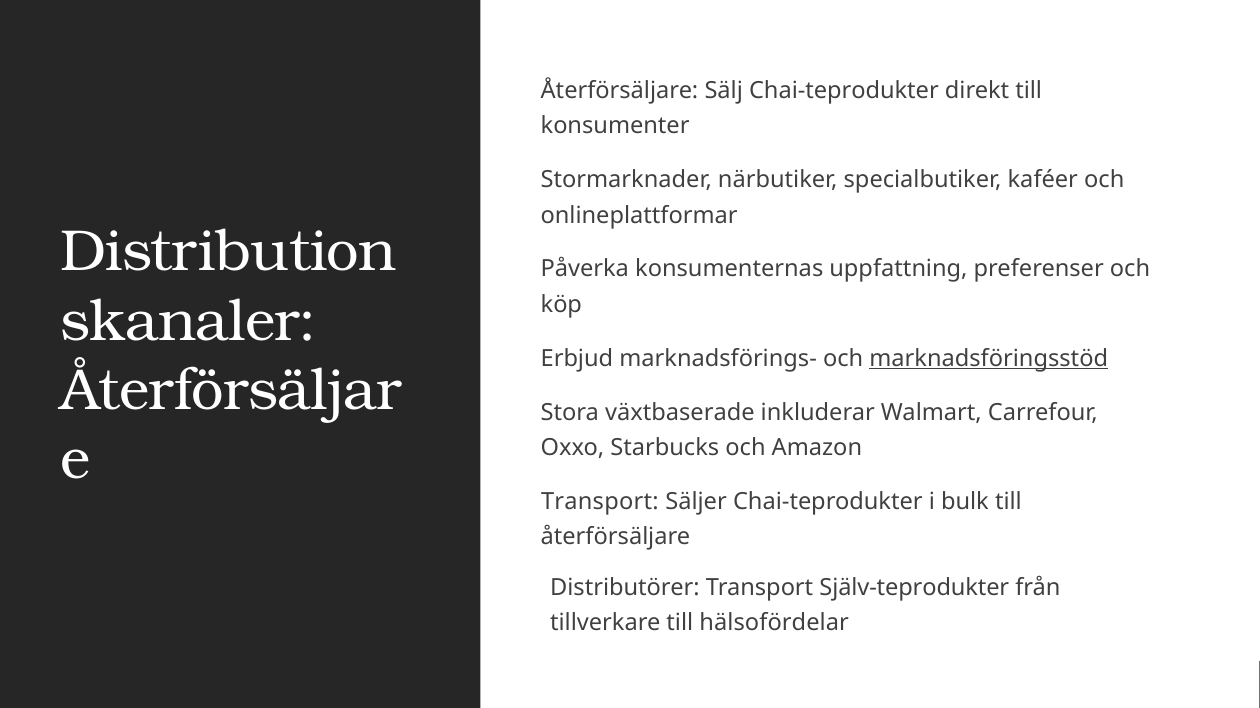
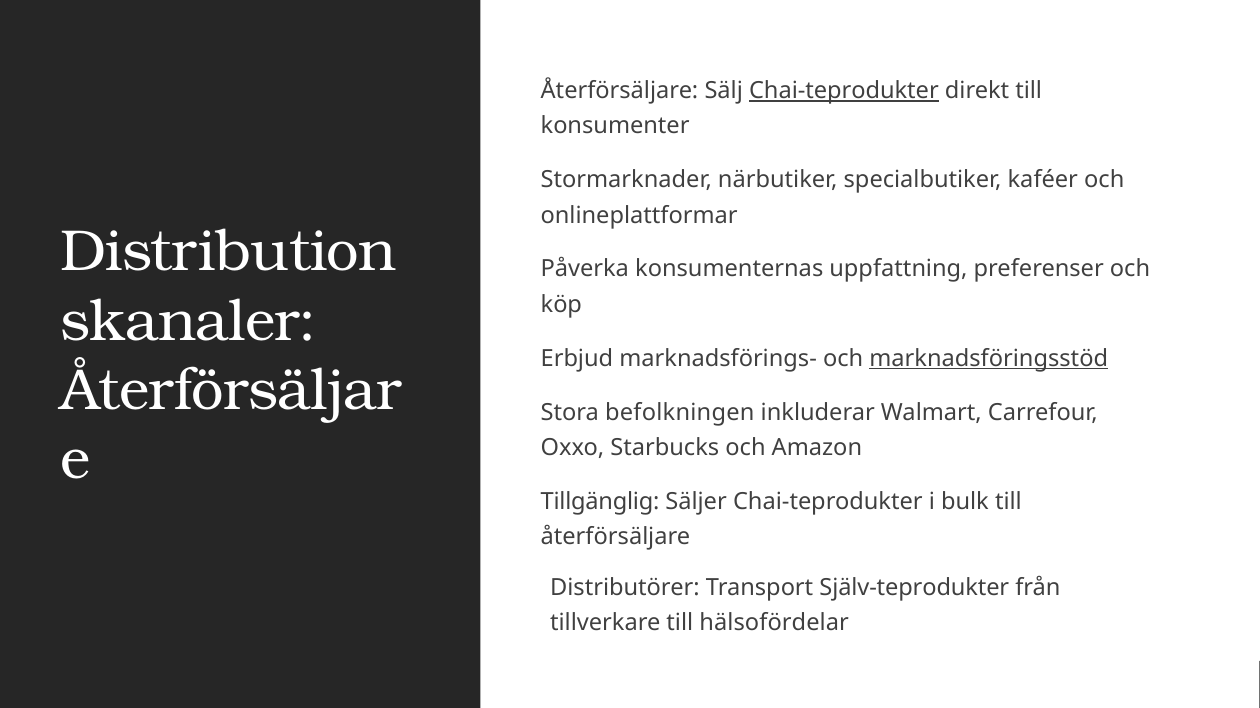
Chai-teprodukter underline: none -> present (844, 91)
växtbaserade: växtbaserade -> befolkningen (680, 413)
Transport: Transport -> Tillgänglig (600, 502)
